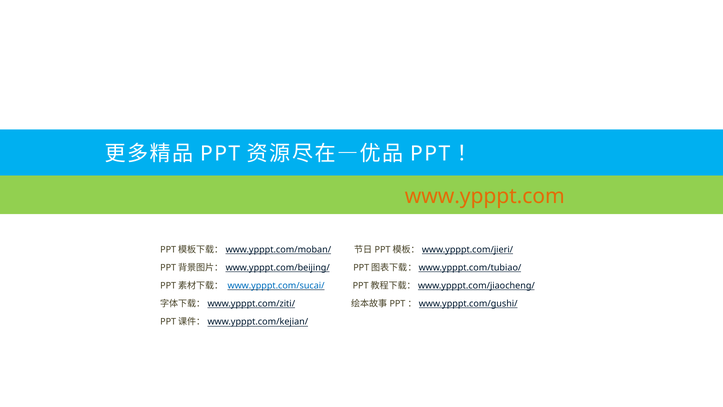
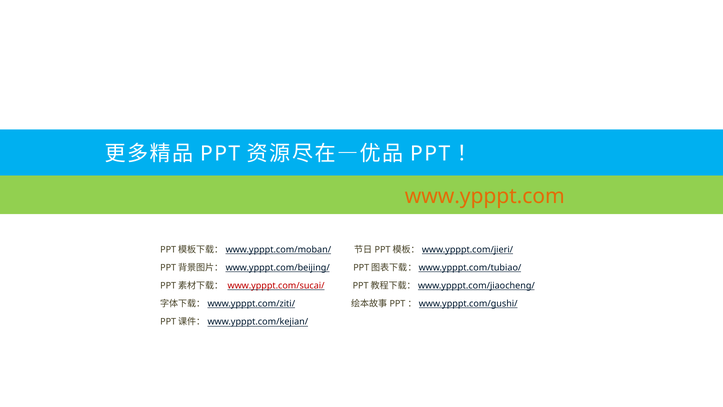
www.ypppt.com/sucai/ colour: blue -> red (276, 286)
